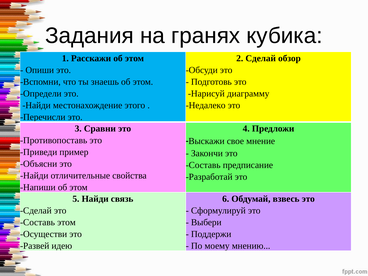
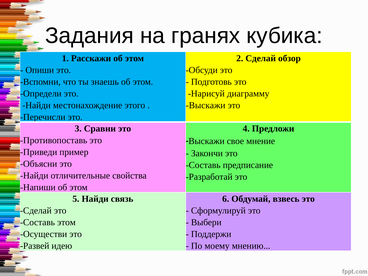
Недалеко: Недалеко -> Выскажи (206, 105)
